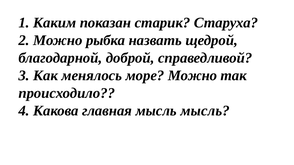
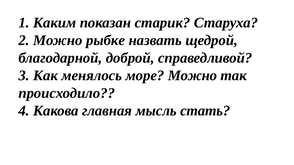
рыбка: рыбка -> рыбке (106, 40)
мысль мысль: мысль -> стать (205, 111)
